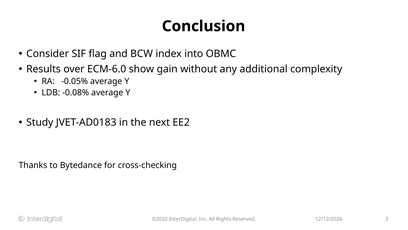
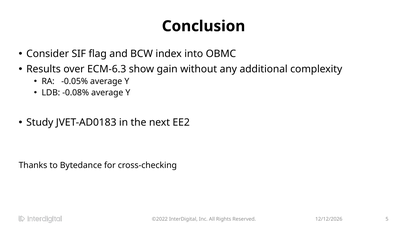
ECM-6.0: ECM-6.0 -> ECM-6.3 (107, 69)
